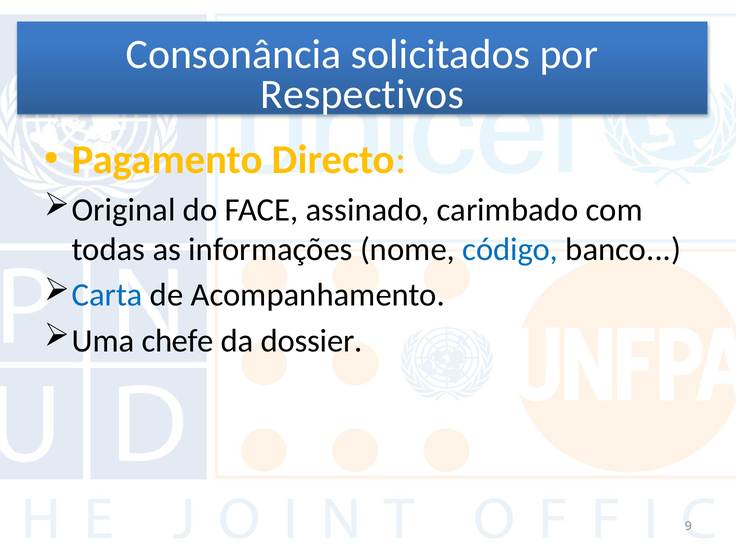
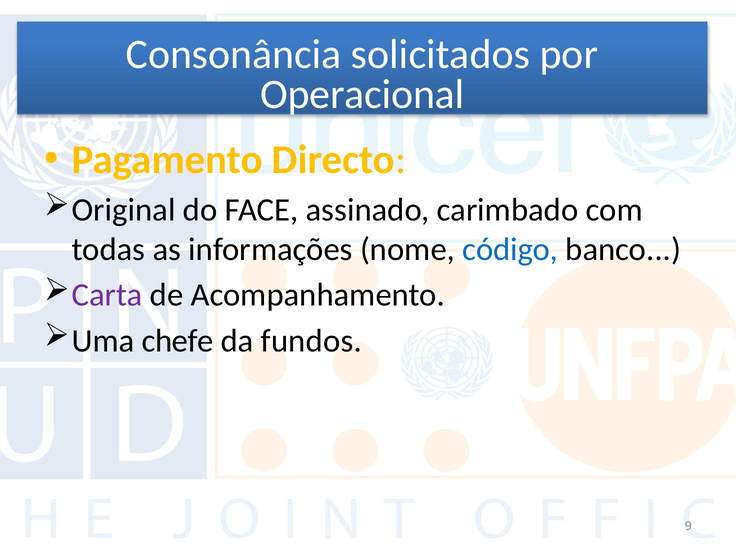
Respectivos: Respectivos -> Operacional (362, 94)
Carta colour: blue -> purple (107, 295)
dossier: dossier -> fundos (311, 341)
